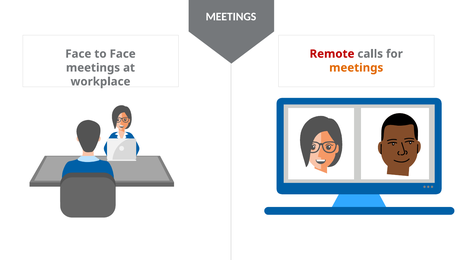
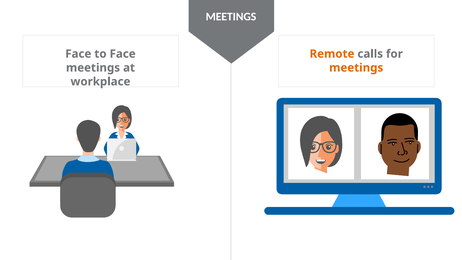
Remote colour: red -> orange (332, 54)
